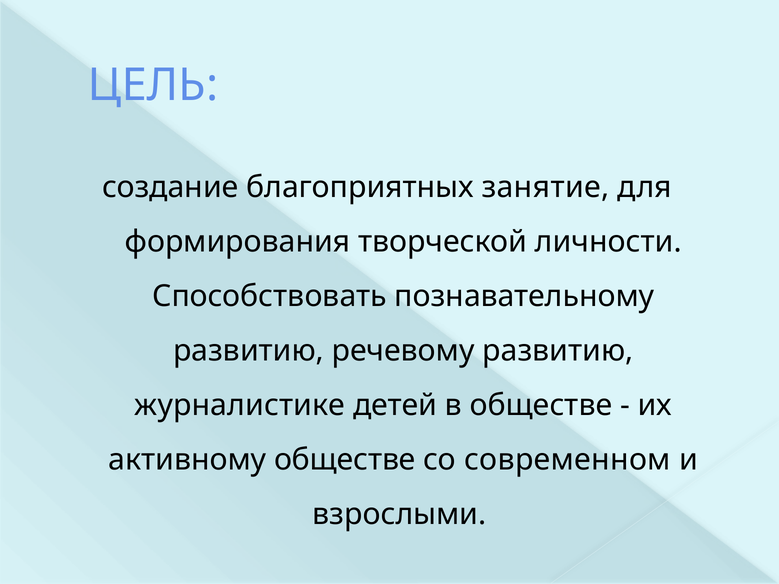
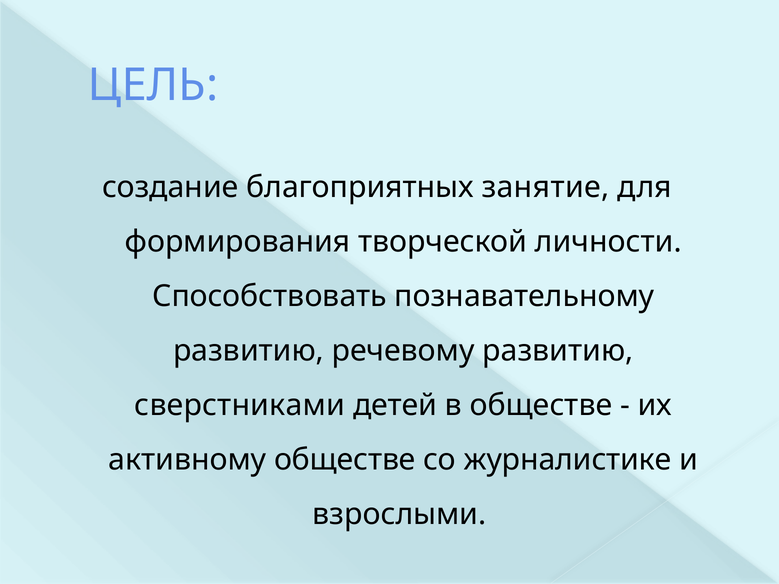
журналистике: журналистике -> сверстниками (240, 405)
современном: современном -> журналистике (568, 460)
